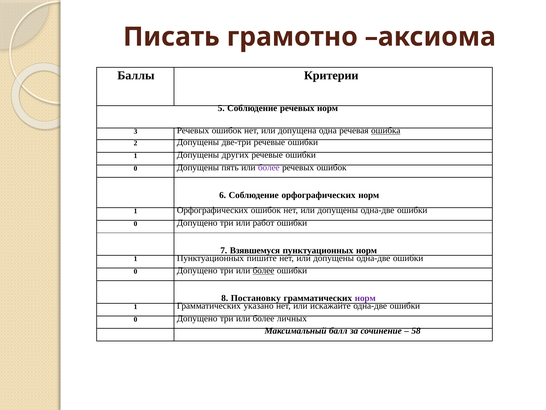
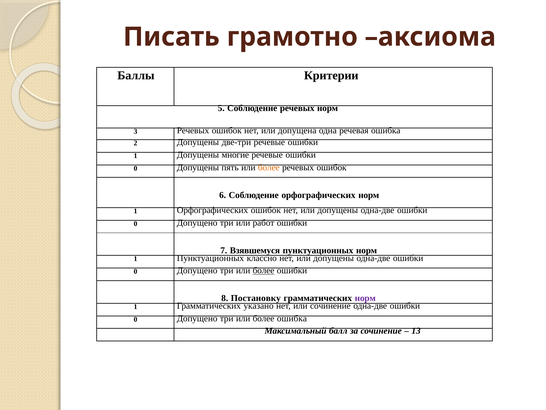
ошибка underline: present -> none (386, 130)
других: других -> многие (235, 155)
более colour: purple -> orange (269, 167)
пишите: пишите -> классно (262, 258)
или искажайте: искажайте -> сочинение (330, 305)
более личных: личных -> ошибка (292, 318)
58: 58 -> 13 (416, 331)
